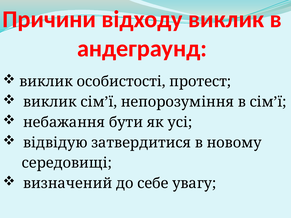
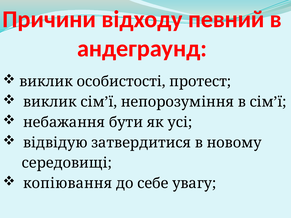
відходу виклик: виклик -> певний (226, 19)
визначений: визначений -> копіювання (68, 184)
